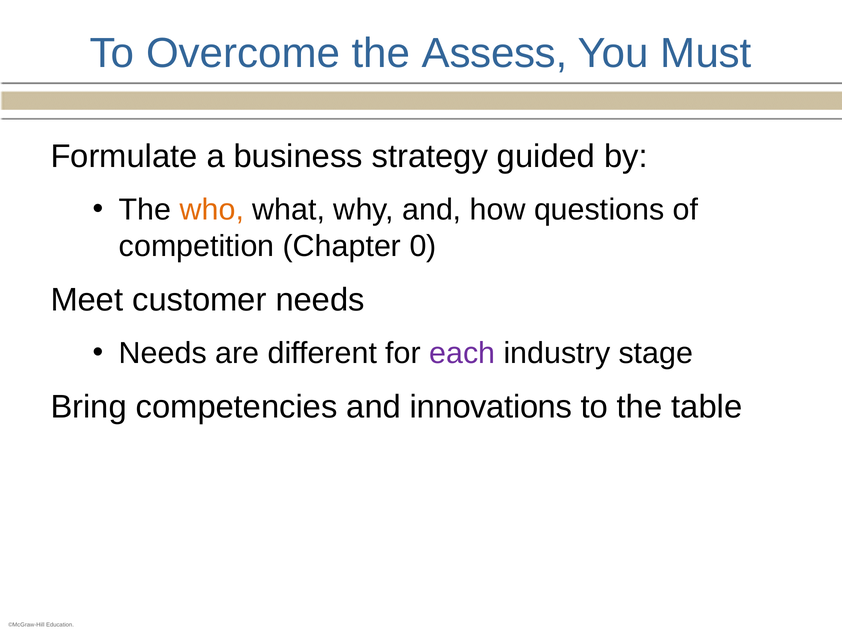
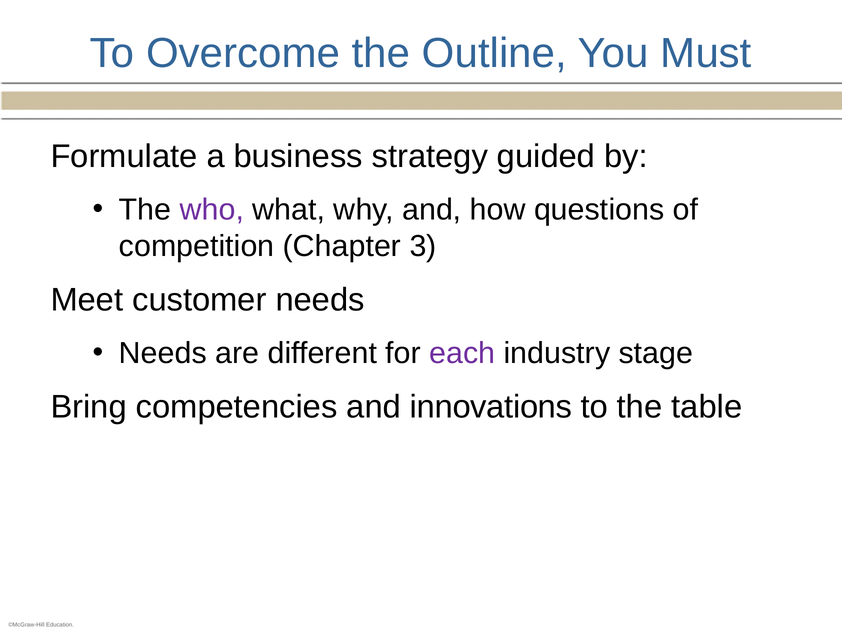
Assess: Assess -> Outline (494, 53)
who colour: orange -> purple (212, 210)
0: 0 -> 3 (423, 246)
